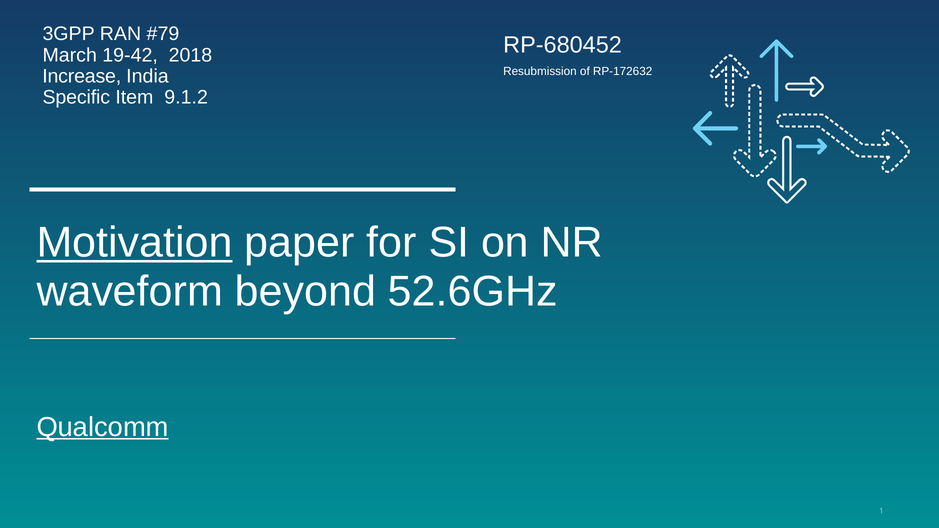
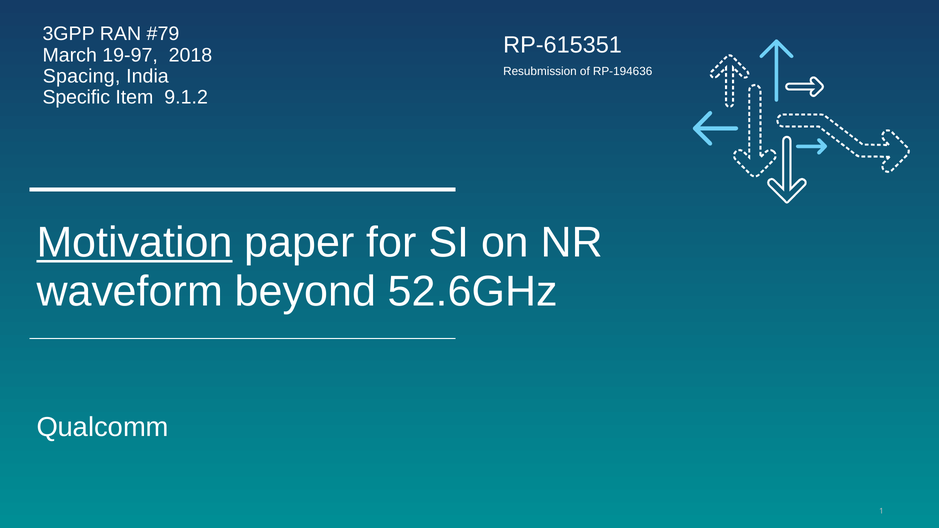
RP-680452: RP-680452 -> RP-615351 (563, 45)
19-42: 19-42 -> 19-97 (130, 55)
RP-172632: RP-172632 -> RP-194636 (623, 72)
Increase: Increase -> Spacing (82, 76)
Qualcomm underline: present -> none (103, 427)
